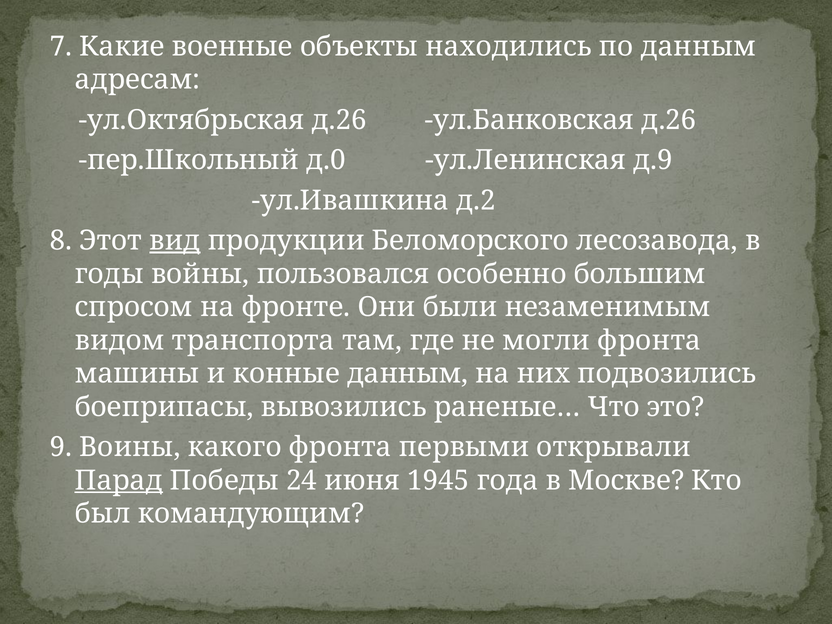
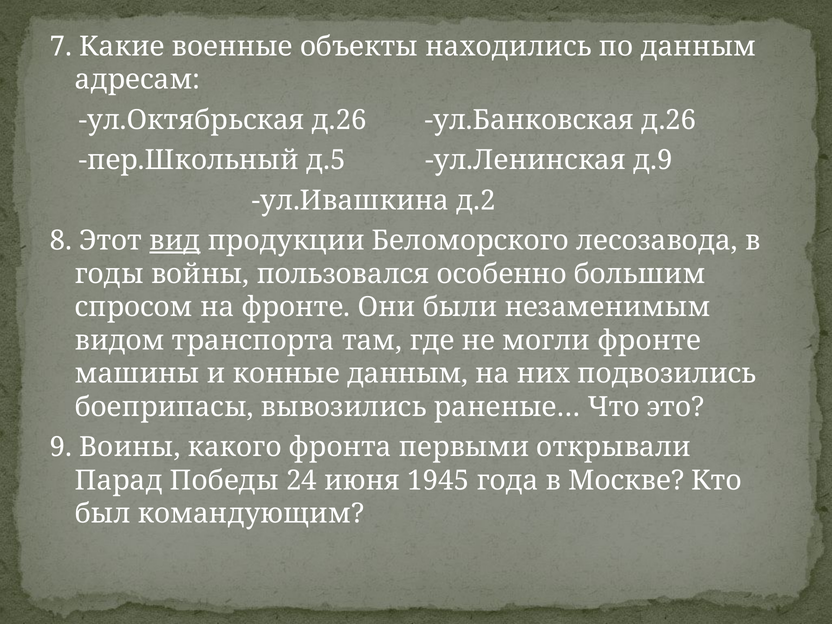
д.0: д.0 -> д.5 (326, 160)
могли фронта: фронта -> фронте (649, 340)
Парад underline: present -> none (119, 480)
